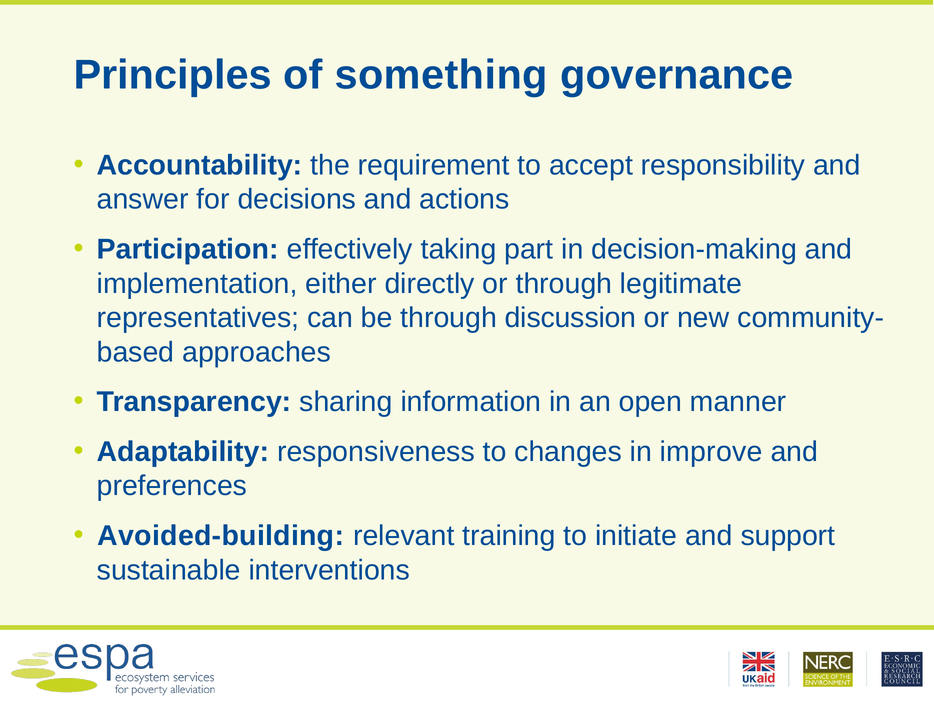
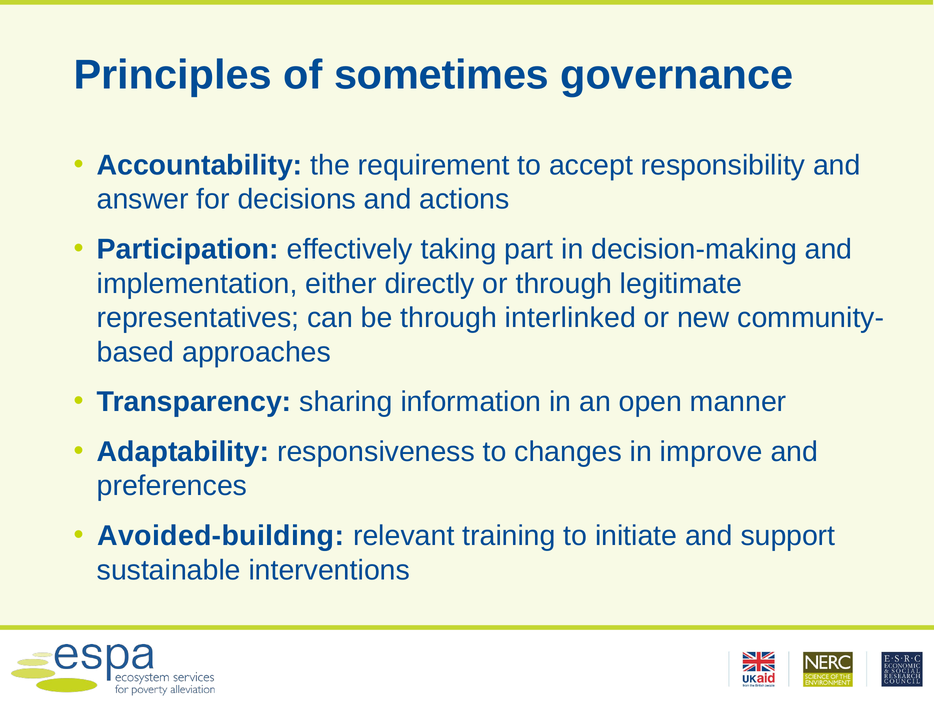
something: something -> sometimes (442, 75)
discussion: discussion -> interlinked (570, 318)
